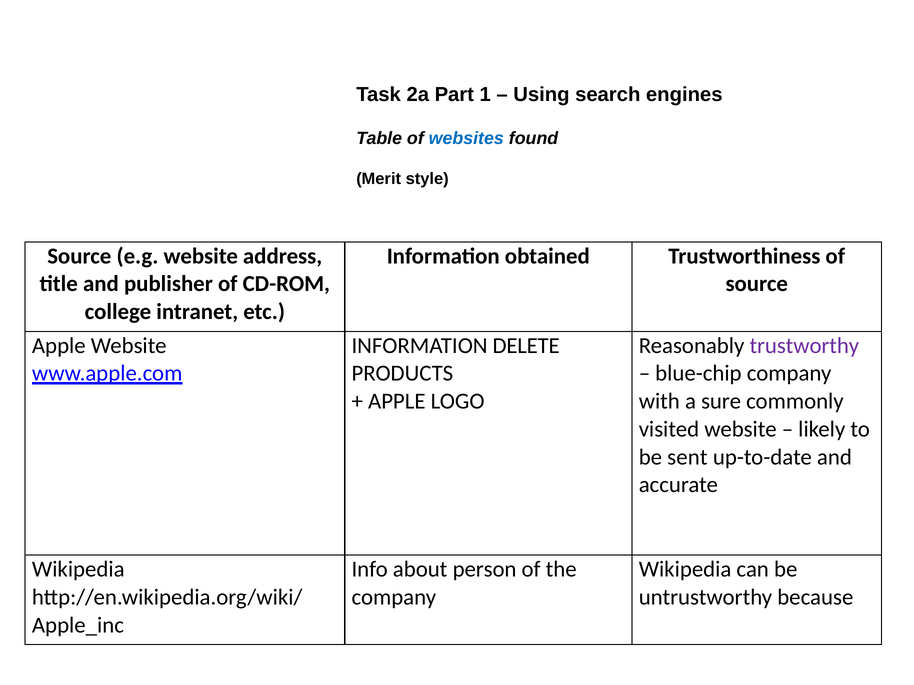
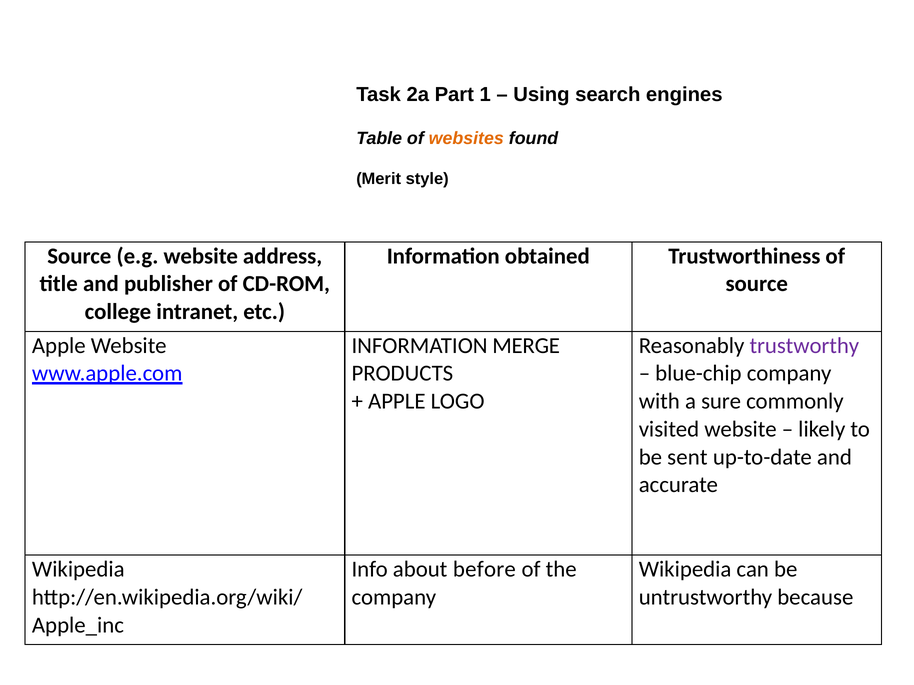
websites colour: blue -> orange (466, 139)
DELETE: DELETE -> MERGE (526, 346)
person: person -> before (484, 570)
